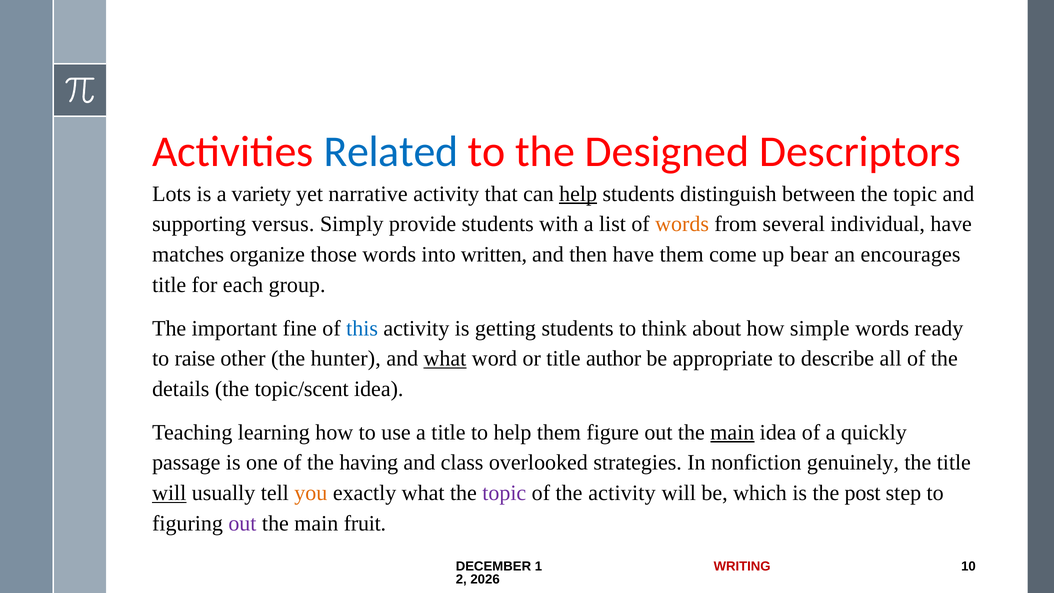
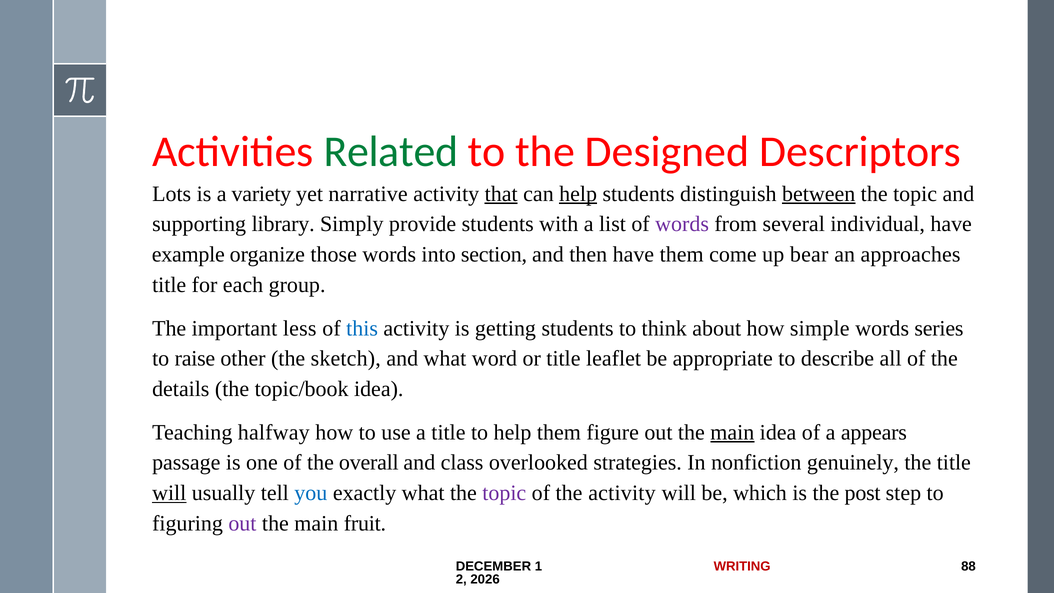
Related colour: blue -> green (391, 152)
that underline: none -> present (501, 194)
between underline: none -> present (819, 194)
versus: versus -> library (283, 224)
words colour: orange -> purple (682, 224)
matches: matches -> example (188, 254)
written: written -> section (494, 254)
encourages: encourages -> approaches (910, 254)
fine: fine -> less (300, 328)
ready: ready -> series (939, 328)
hunter: hunter -> sketch (346, 359)
what underline: present -> none (445, 359)
author: author -> leaflet (614, 359)
topic/scent: topic/scent -> topic/book (302, 389)
learning: learning -> halfway (274, 432)
quickly: quickly -> appears (874, 432)
having: having -> overall (369, 463)
you colour: orange -> blue (311, 493)
10: 10 -> 88 (968, 566)
